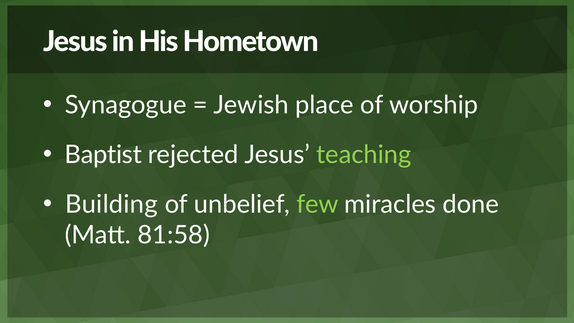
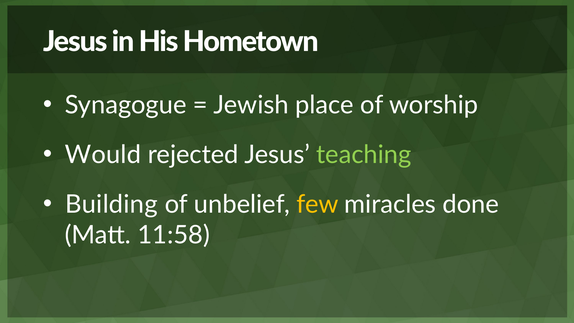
Baptist: Baptist -> Would (103, 155)
few colour: light green -> yellow (317, 204)
81:58: 81:58 -> 11:58 (174, 235)
